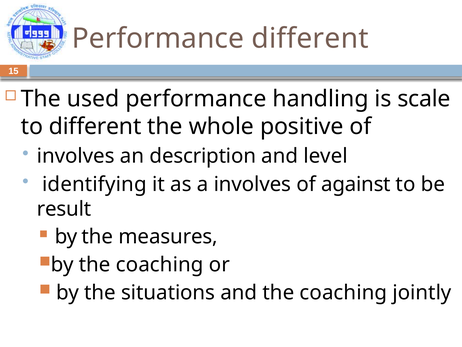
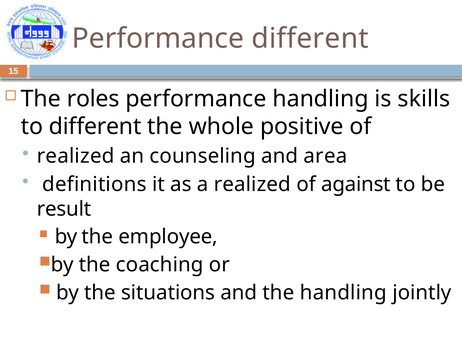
used: used -> roles (93, 99)
scale: scale -> skills (424, 99)
involves: involves -> realized (76, 156)
description: description -> counseling (203, 156)
level: level -> area (325, 156)
identifying: identifying -> definitions (94, 184)
a involves: involves -> realized (252, 184)
measures: measures -> employee (168, 237)
and the coaching: coaching -> handling (343, 292)
